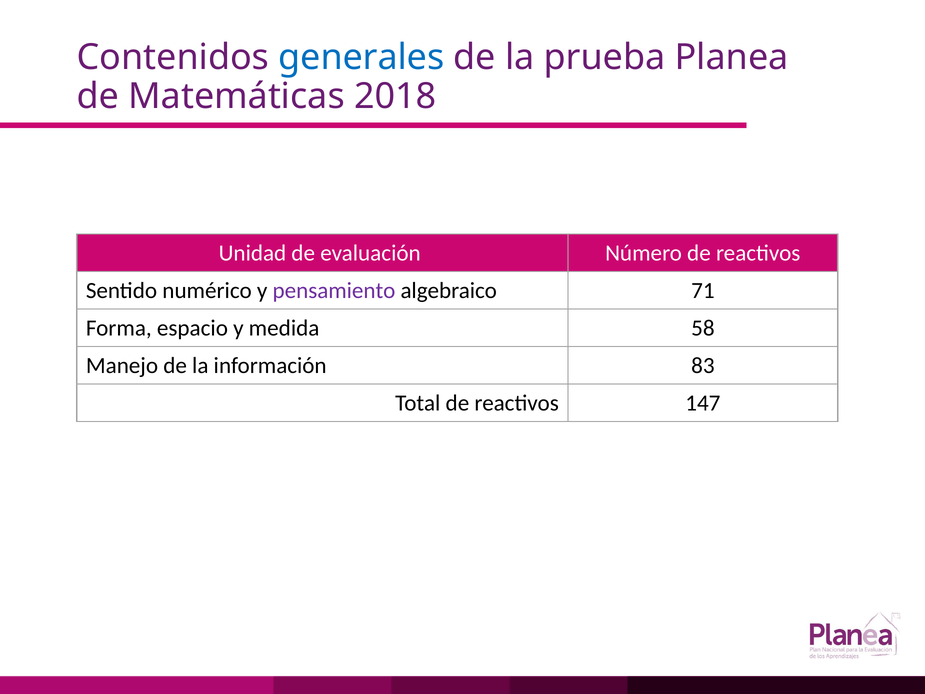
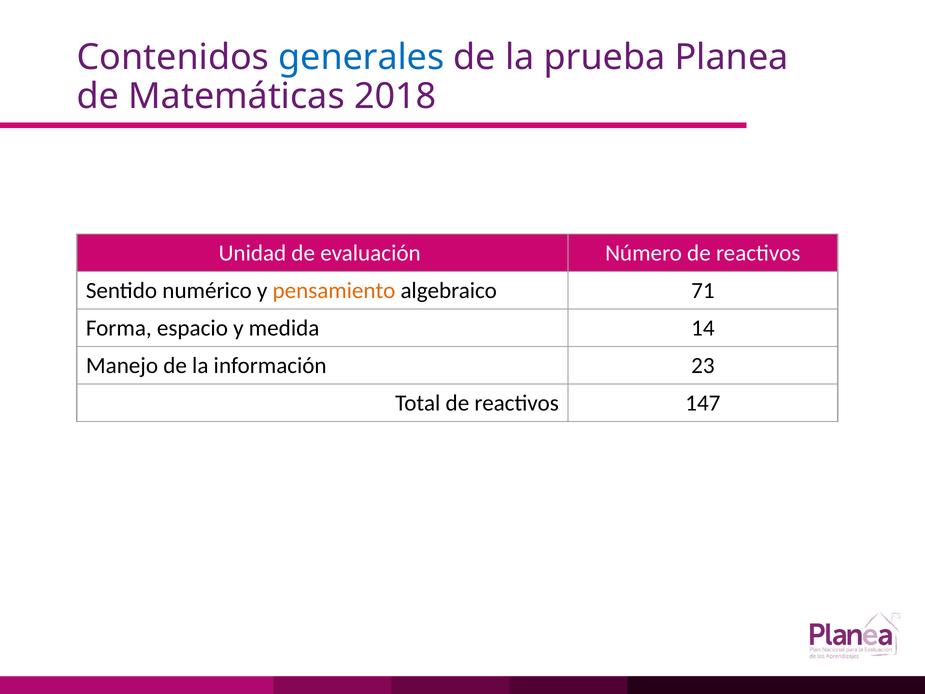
pensamiento colour: purple -> orange (334, 290)
58: 58 -> 14 (703, 328)
83: 83 -> 23 (703, 365)
